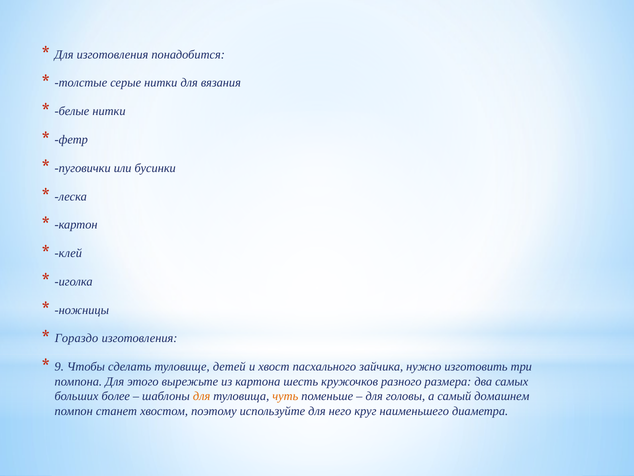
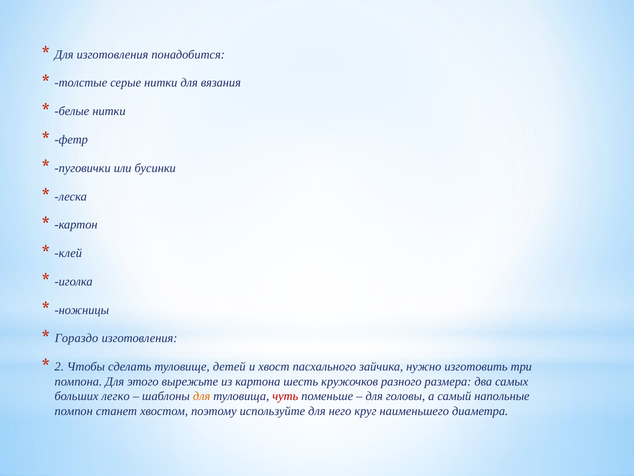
9: 9 -> 2 (59, 366)
более: более -> легко (116, 396)
чуть colour: orange -> red (285, 396)
домашнем: домашнем -> напольные (502, 396)
